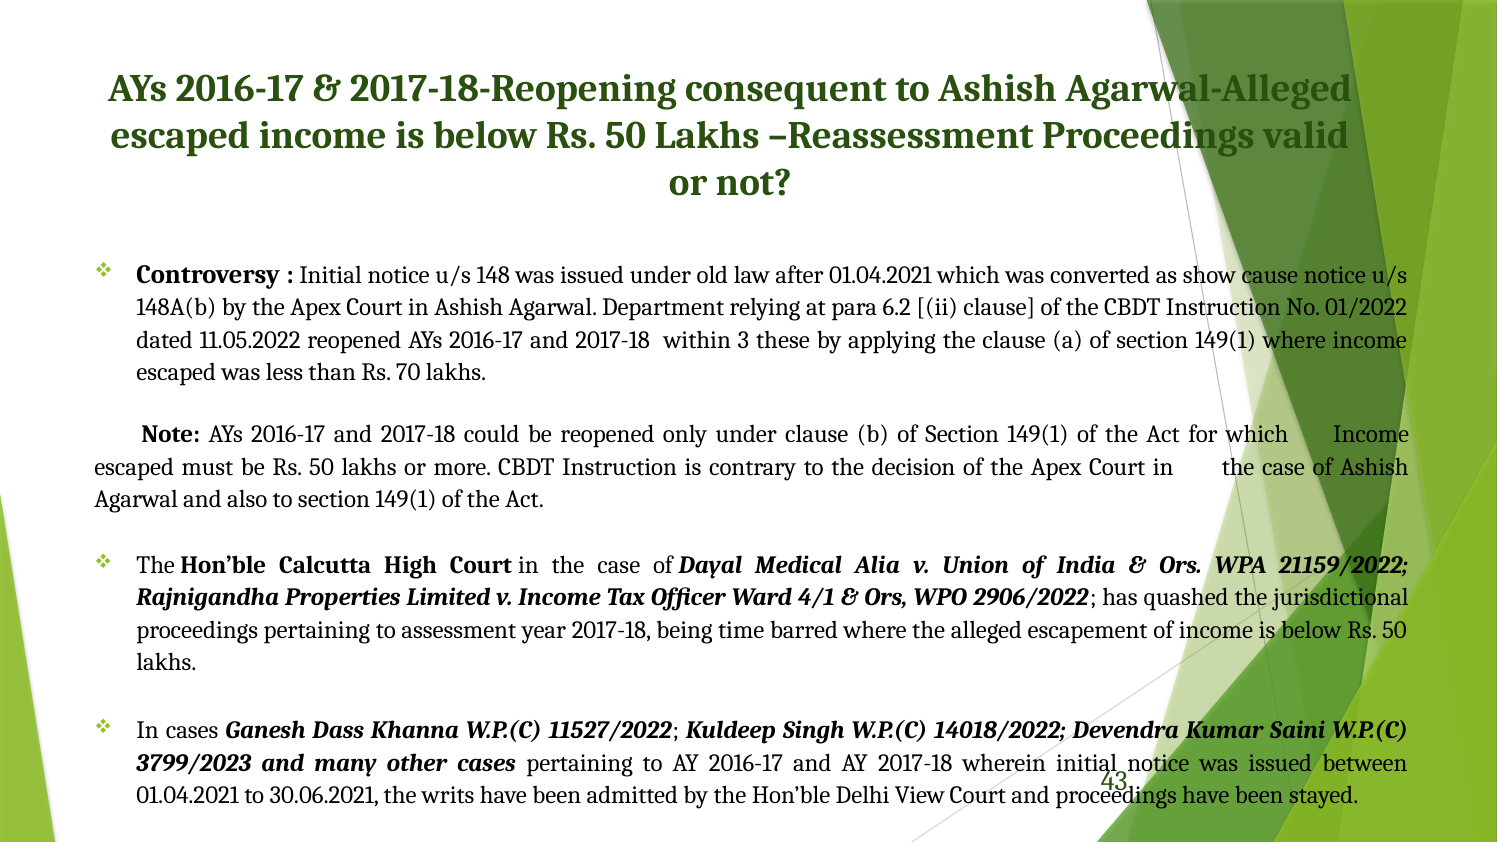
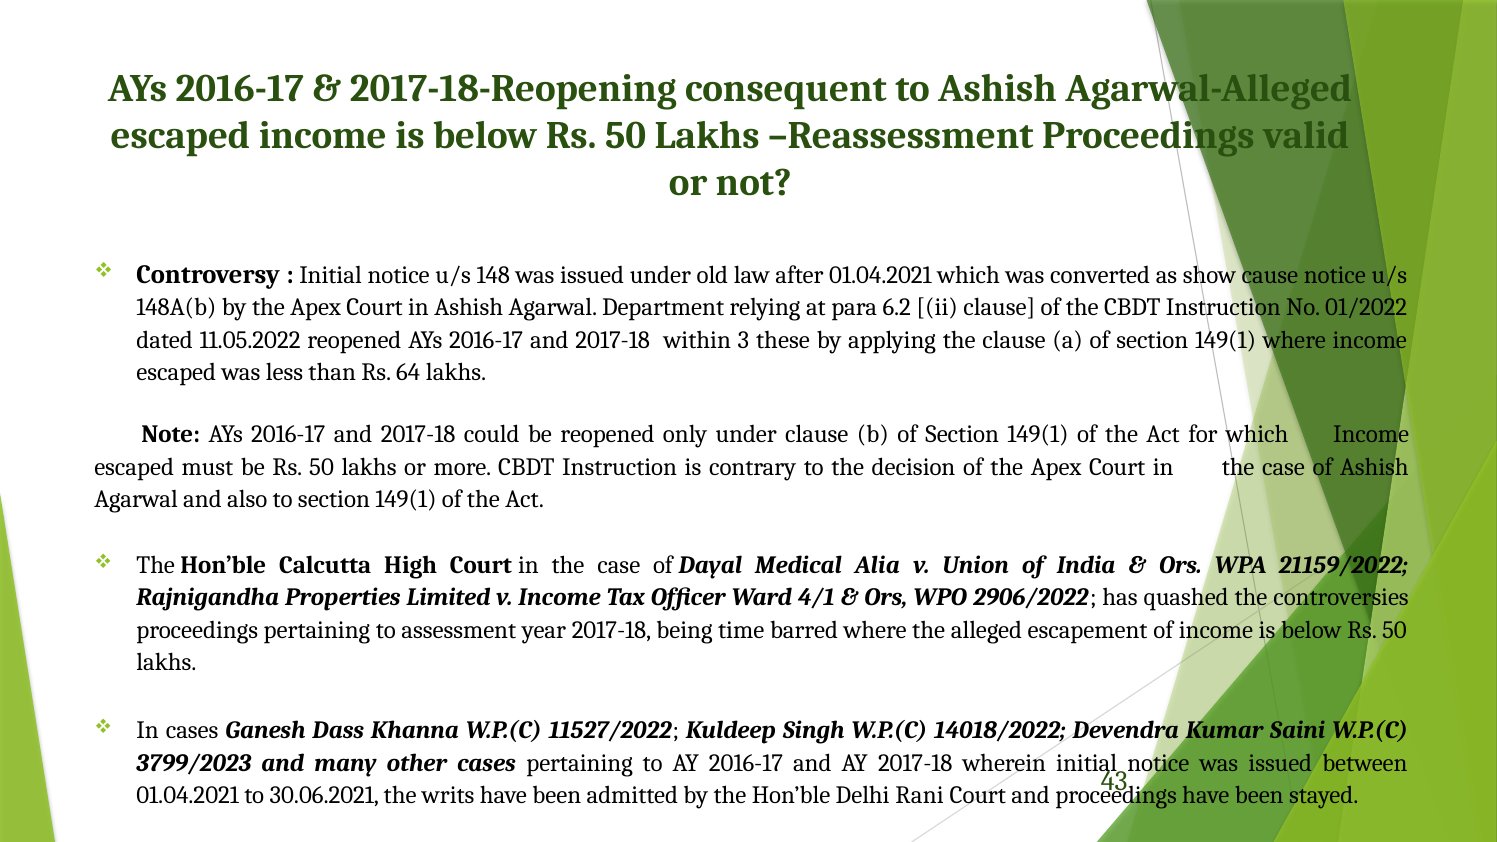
70: 70 -> 64 (408, 372)
jurisdictional: jurisdictional -> controversies (1341, 598)
View: View -> Rani (920, 795)
